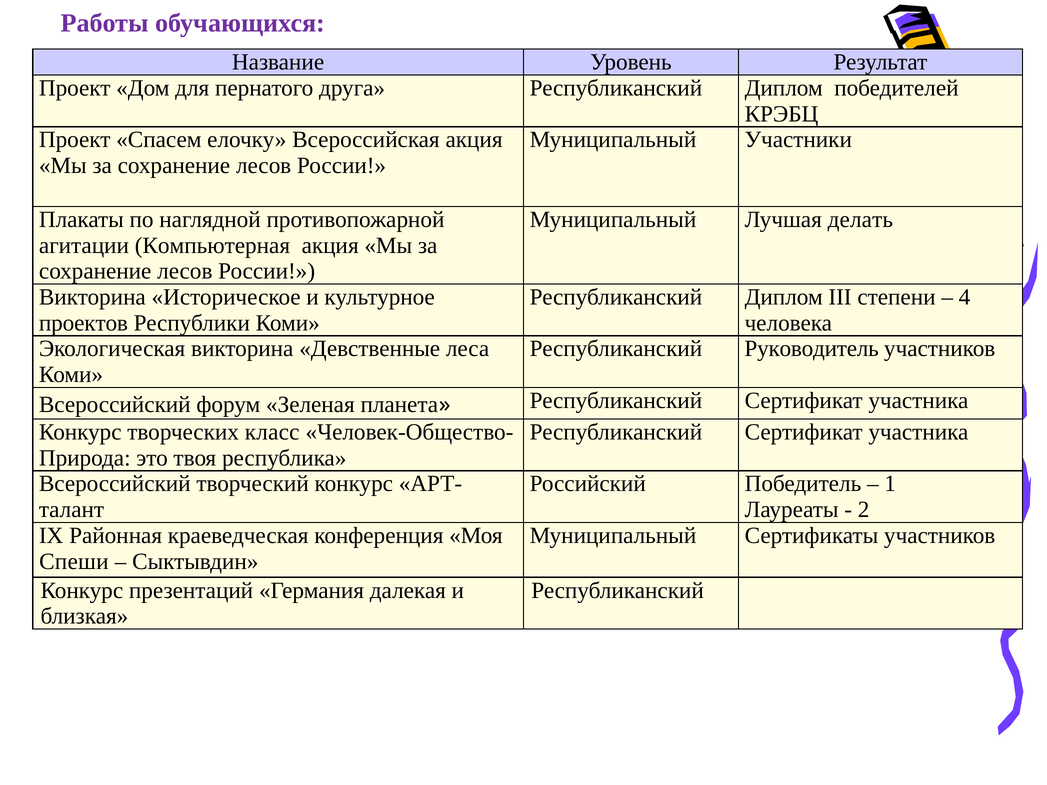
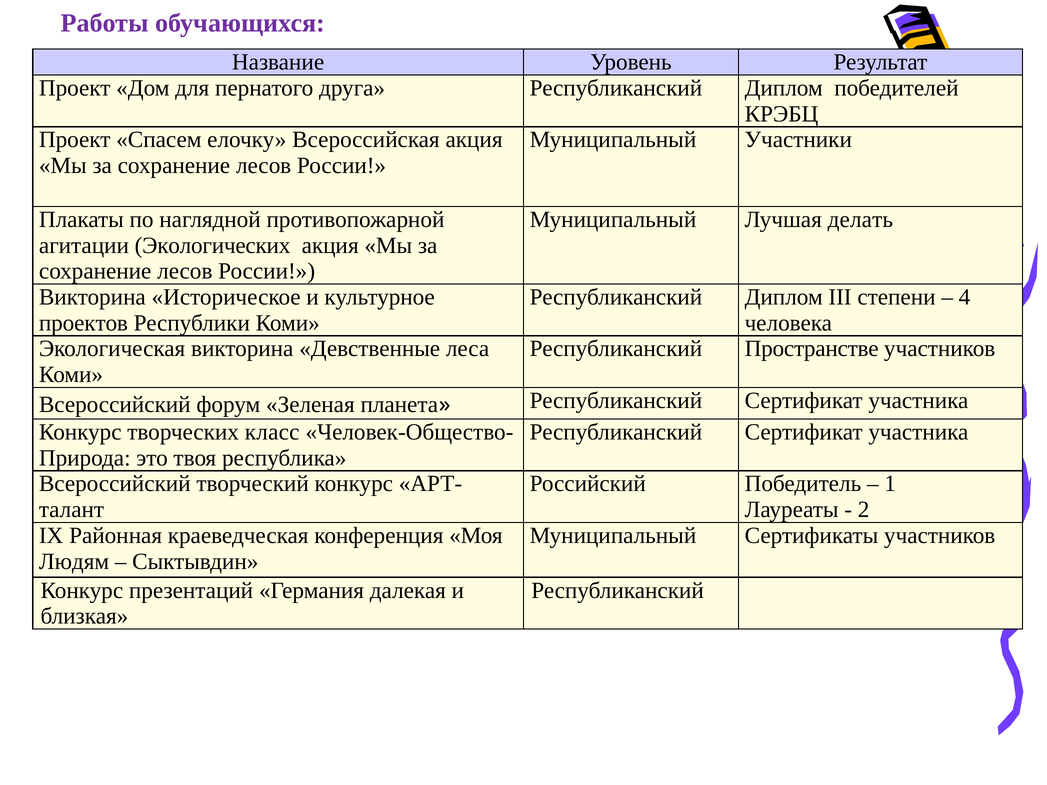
Компьютерная: Компьютерная -> Экологических (213, 245)
Руководитель: Руководитель -> Пространстве (812, 349)
Спеши: Спеши -> Людям (74, 562)
